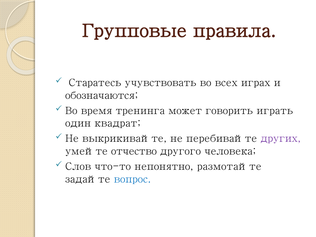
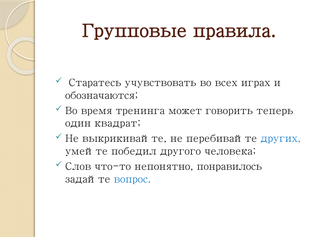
играть: играть -> теперь (275, 111)
других colour: purple -> blue (281, 139)
отчество: отчество -> победил (134, 151)
размотайте: размотайте -> понравилось (229, 166)
